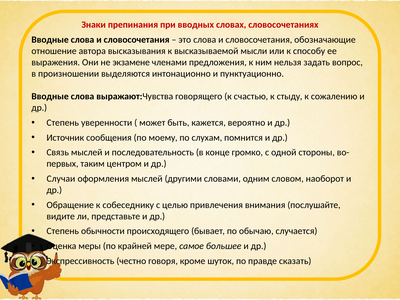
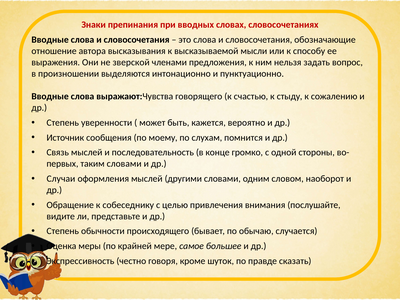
экзамене: экзамене -> зверской (131, 62)
таким центром: центром -> словами (124, 164)
